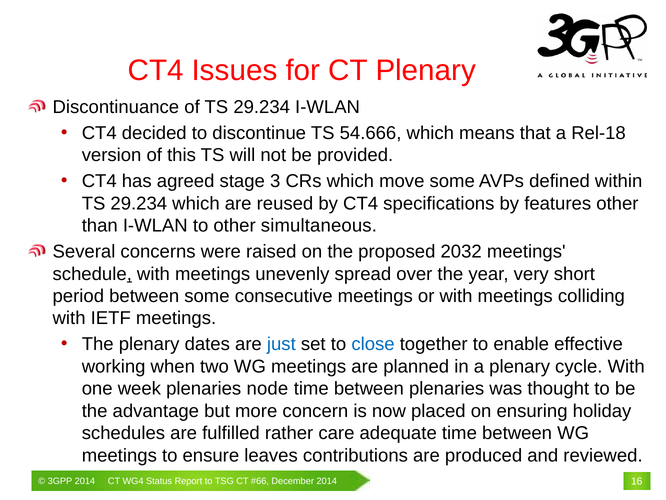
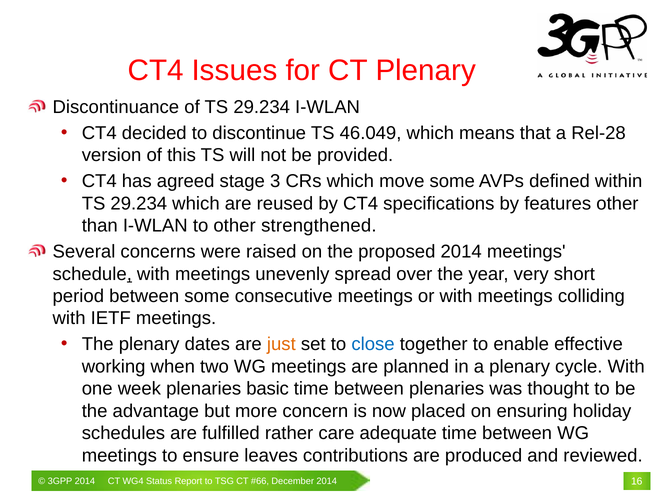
54.666: 54.666 -> 46.049 (371, 133)
Rel-18: Rel-18 -> Rel-28 (599, 133)
simultaneous: simultaneous -> strengthened (319, 226)
proposed 2032: 2032 -> 2014 (461, 251)
just colour: blue -> orange (281, 344)
node: node -> basic (268, 388)
